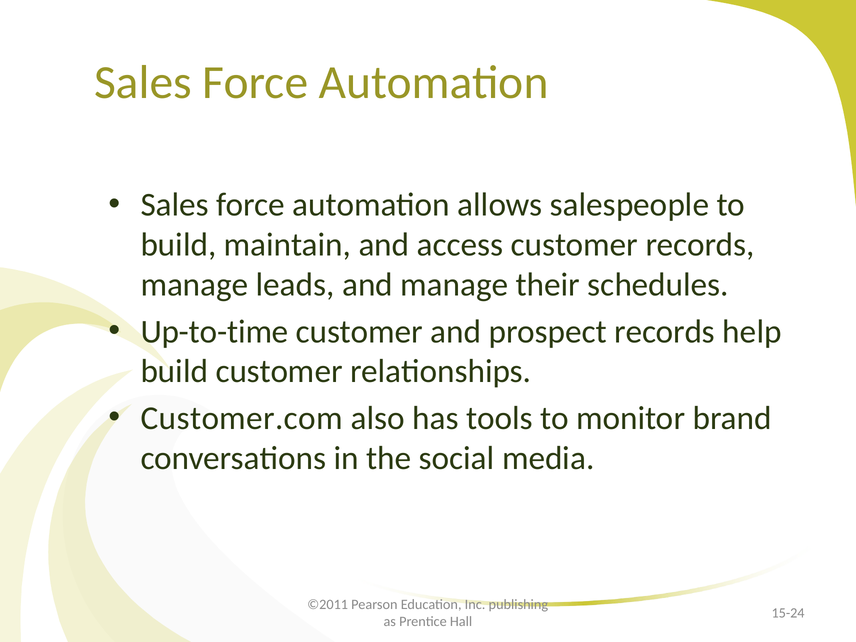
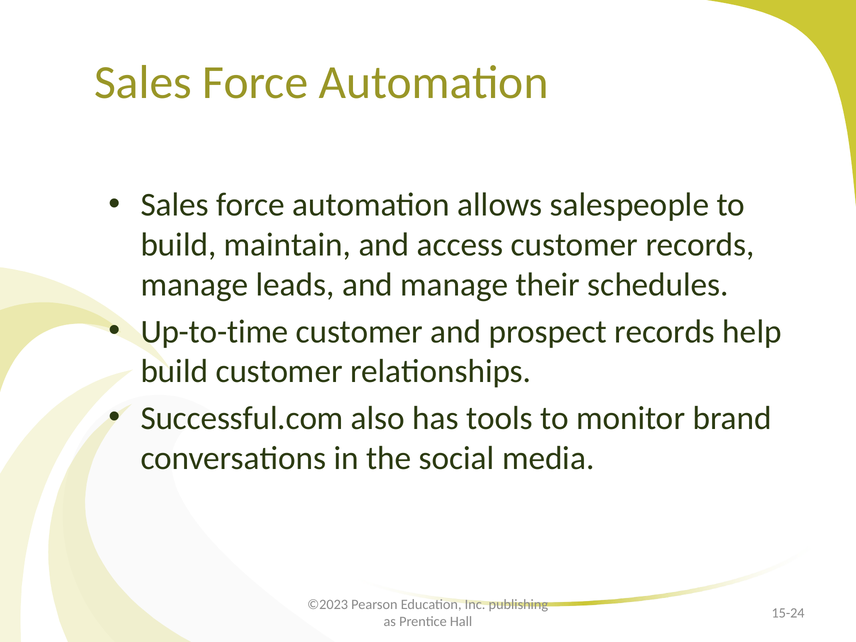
Customer.com: Customer.com -> Successful.com (242, 418)
©2011: ©2011 -> ©2023 (328, 605)
